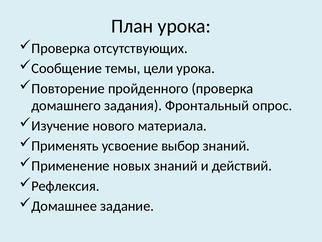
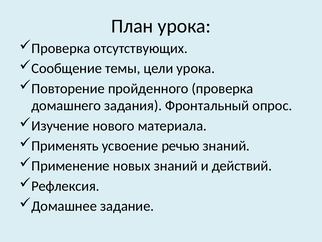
выбор: выбор -> речью (180, 146)
